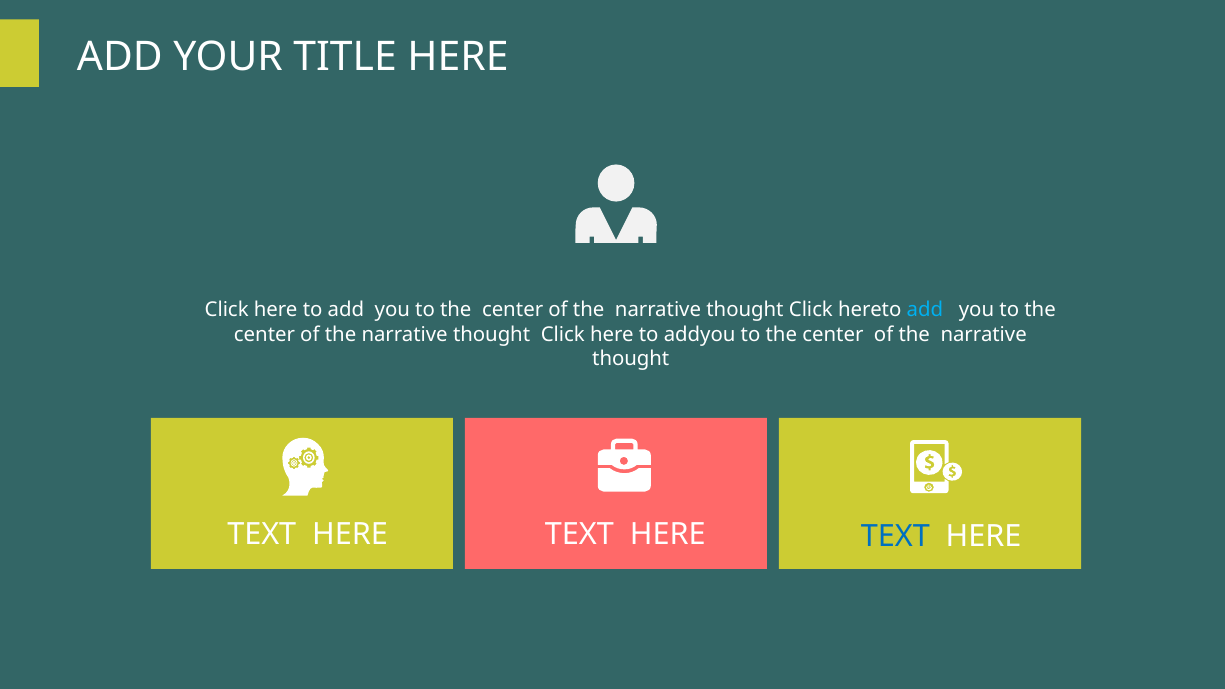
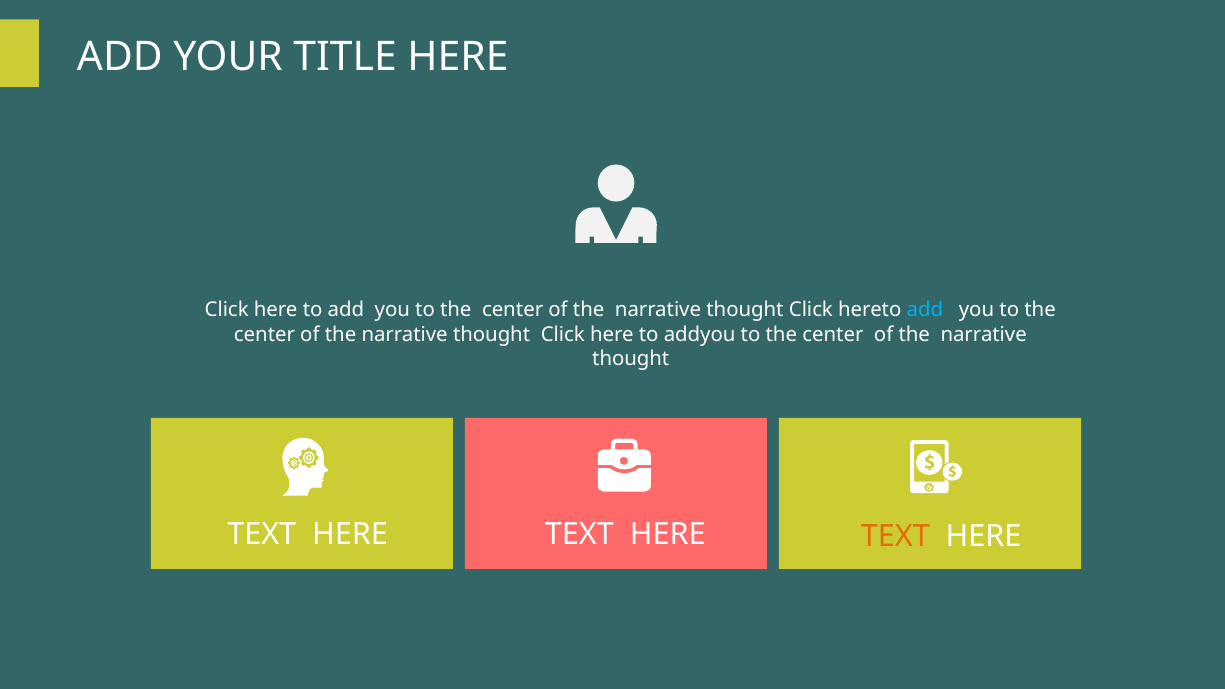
TEXT colour: blue -> orange (895, 537)
